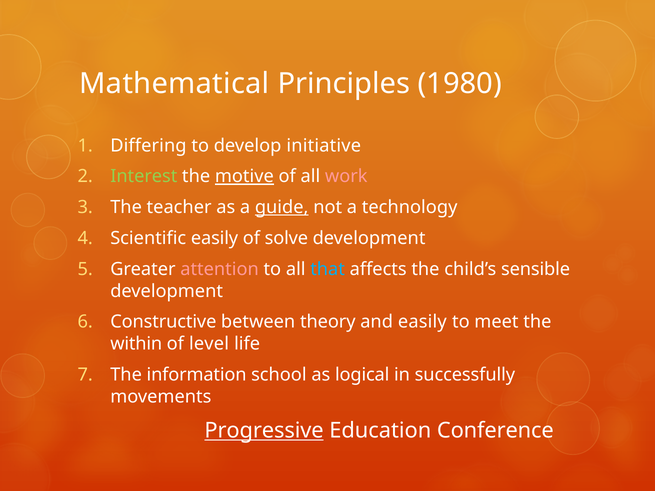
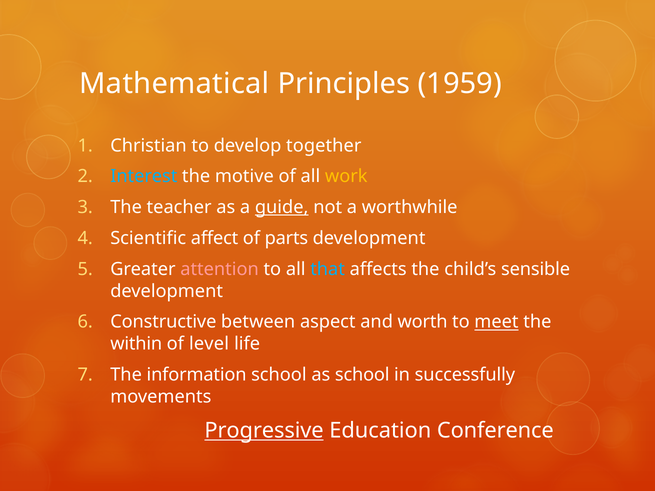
1980: 1980 -> 1959 (460, 84)
Differing: Differing -> Christian (148, 146)
initiative: initiative -> together (324, 146)
Interest colour: light green -> light blue (144, 177)
motive underline: present -> none (244, 177)
work colour: pink -> yellow (346, 177)
technology: technology -> worthwhile (410, 207)
Scientific easily: easily -> affect (215, 238)
solve: solve -> parts (286, 238)
theory: theory -> aspect (328, 322)
and easily: easily -> worth (423, 322)
meet underline: none -> present (496, 322)
as logical: logical -> school (362, 375)
